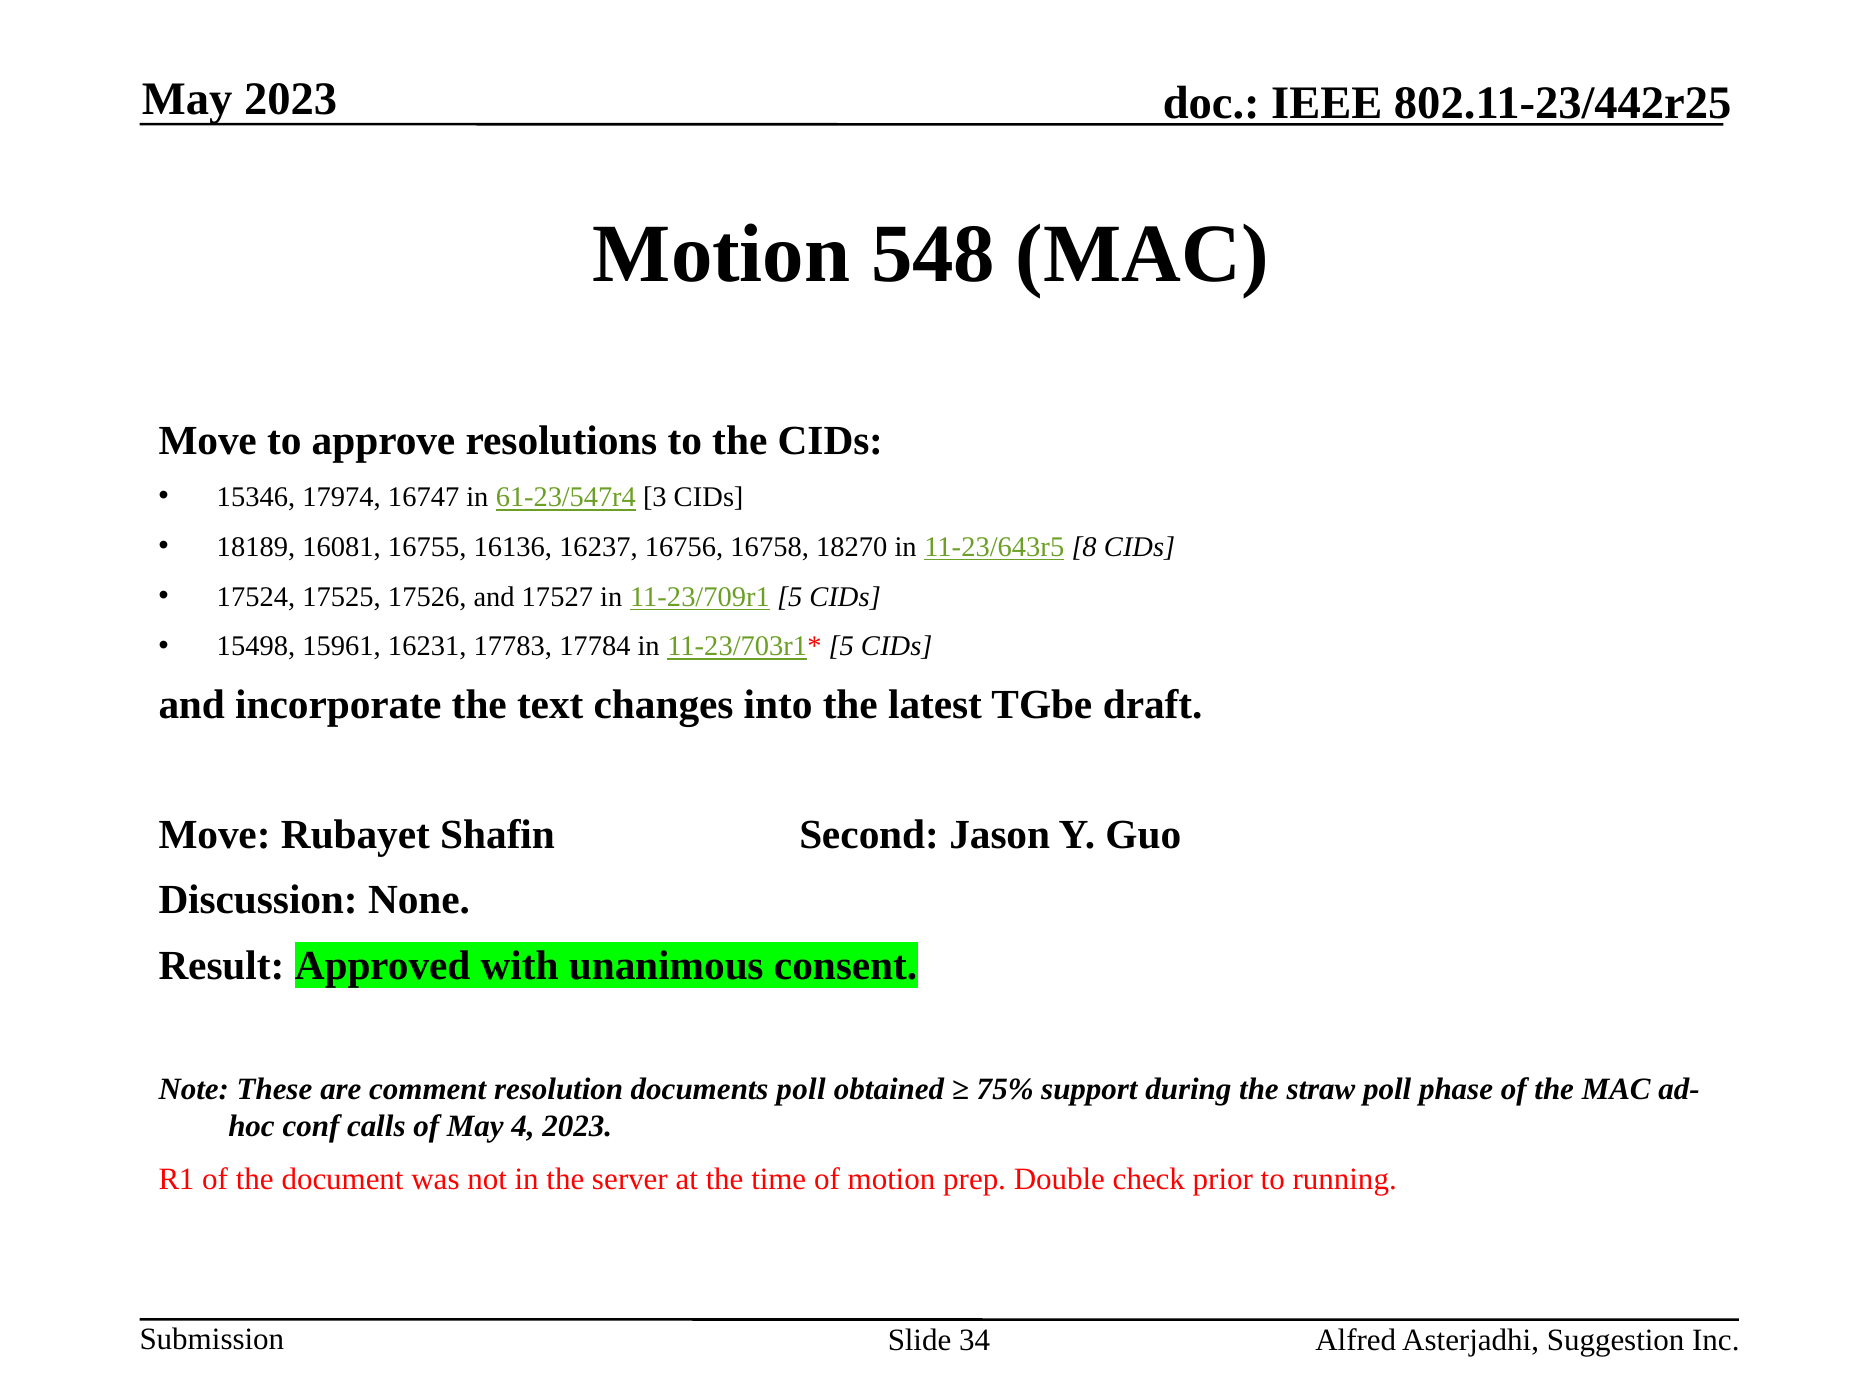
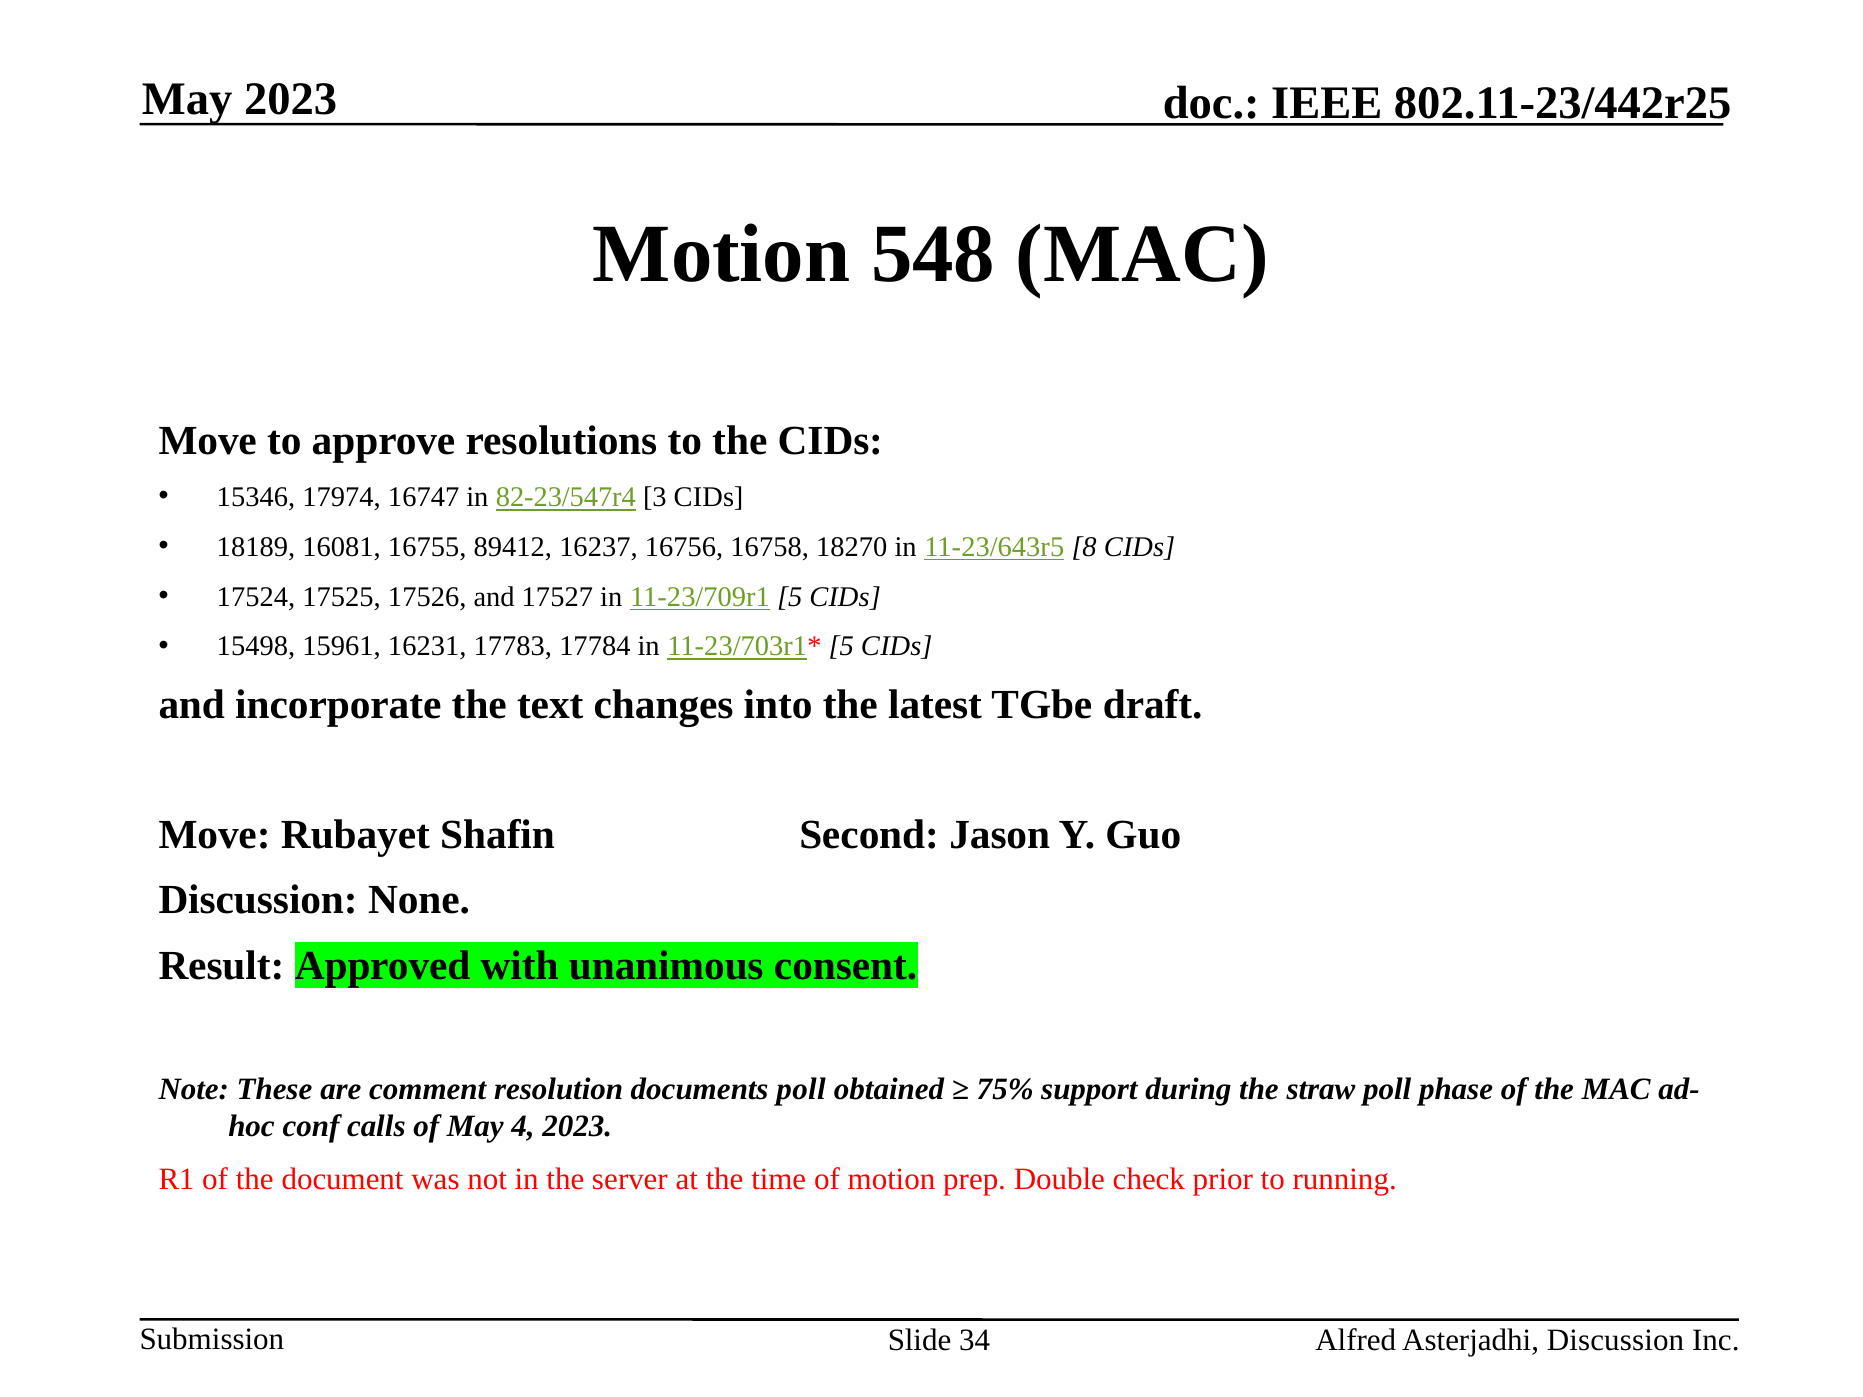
61-23/547r4: 61-23/547r4 -> 82-23/547r4 (566, 497)
16136: 16136 -> 89412 (513, 547)
Asterjadhi Suggestion: Suggestion -> Discussion (1616, 1340)
